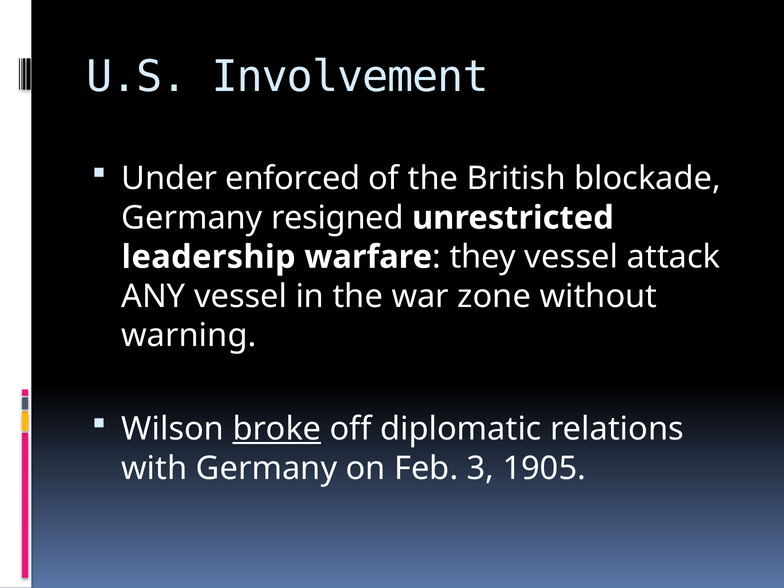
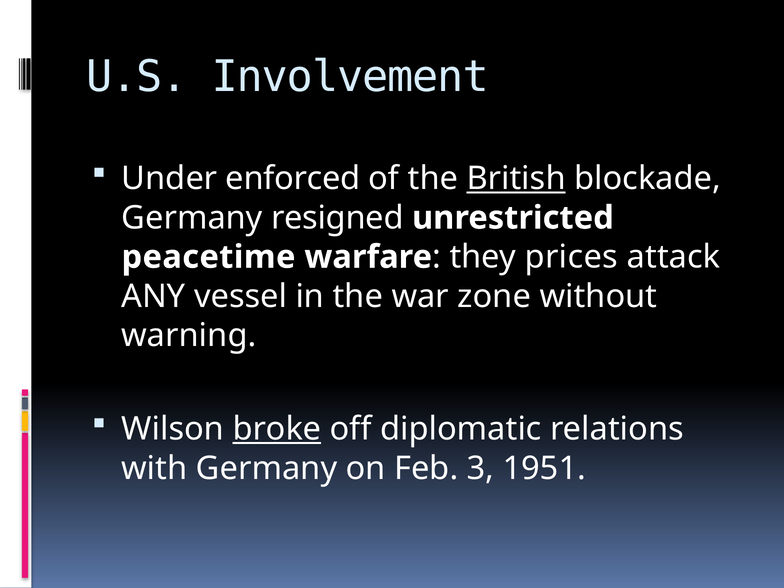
British underline: none -> present (516, 179)
leadership: leadership -> peacetime (209, 257)
they vessel: vessel -> prices (571, 257)
1905: 1905 -> 1951 (544, 468)
